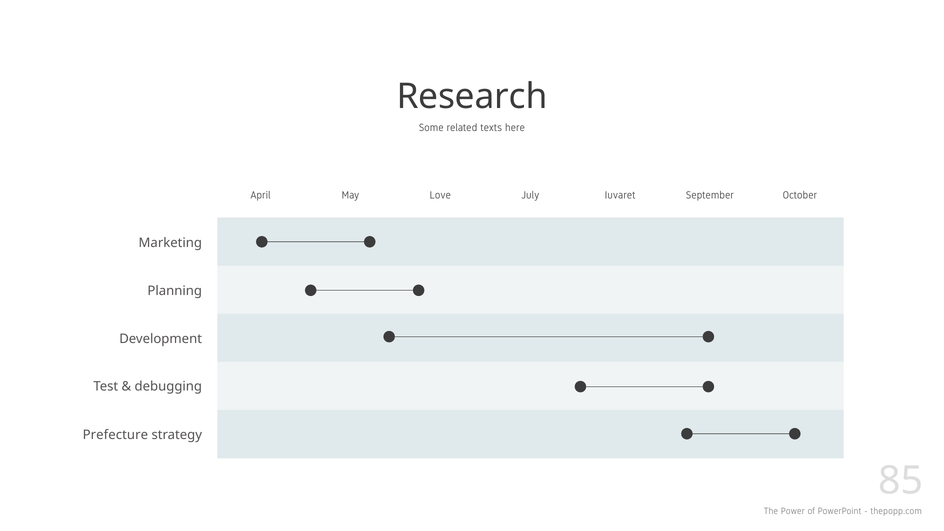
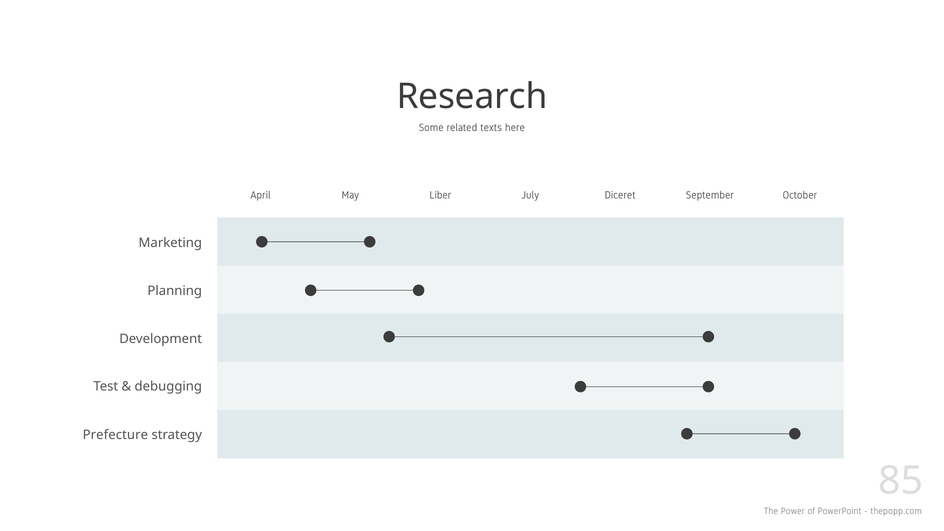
Love: Love -> Liber (440, 195)
Iuvaret: Iuvaret -> Diceret (620, 195)
